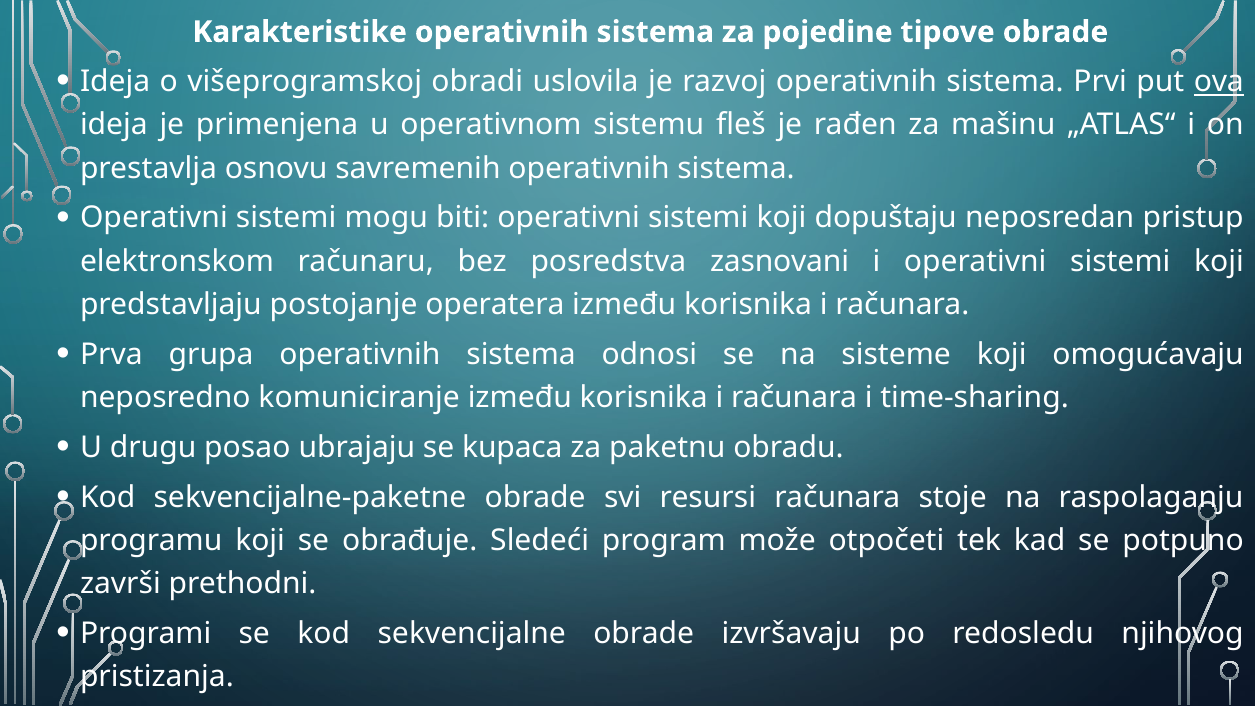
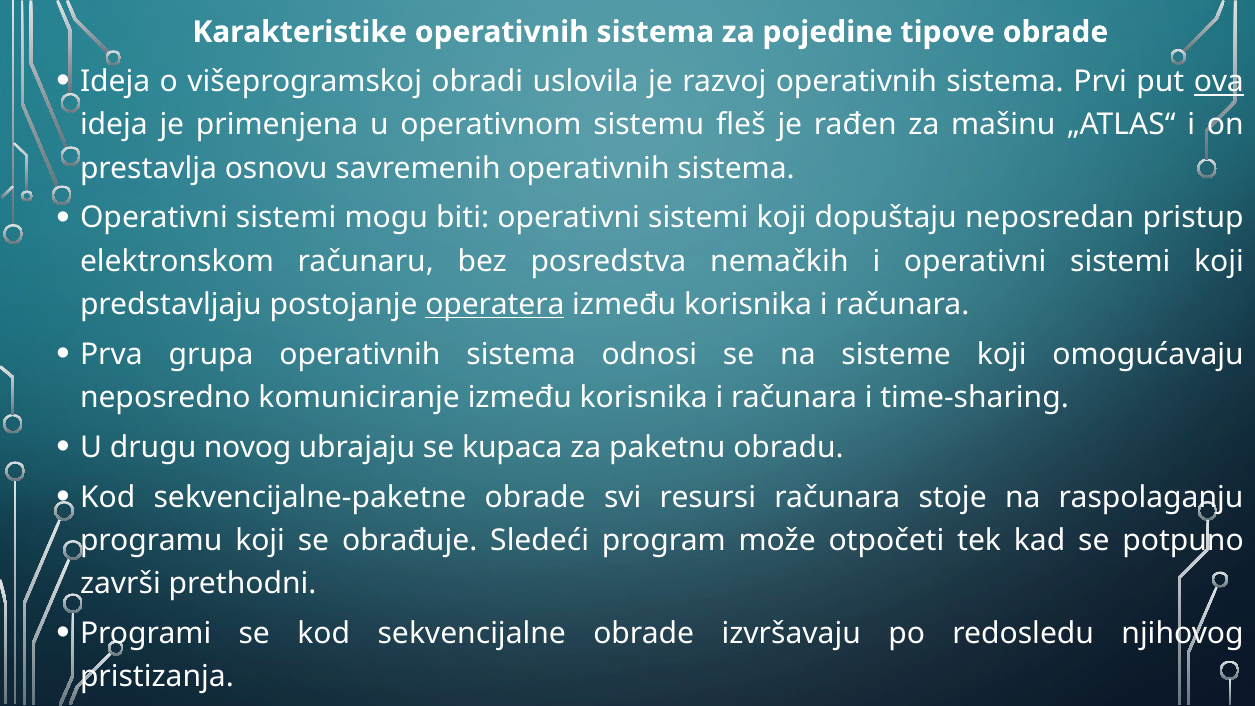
zasnovani: zasnovani -> nemačkih (779, 261)
operatera underline: none -> present (495, 305)
posao: posao -> novog (248, 447)
